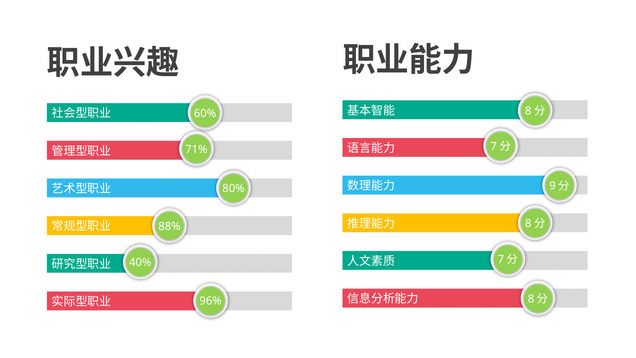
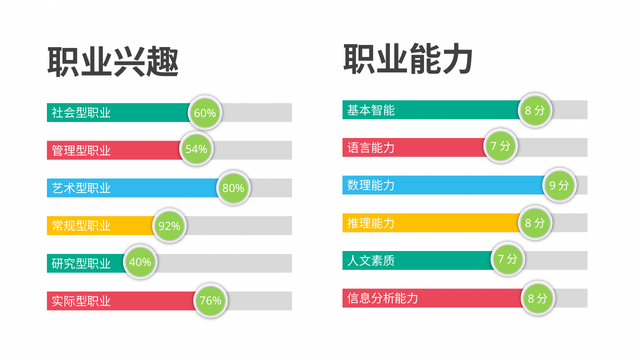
71%: 71% -> 54% (196, 149)
88%: 88% -> 92% (169, 226)
96%: 96% -> 76% (211, 301)
